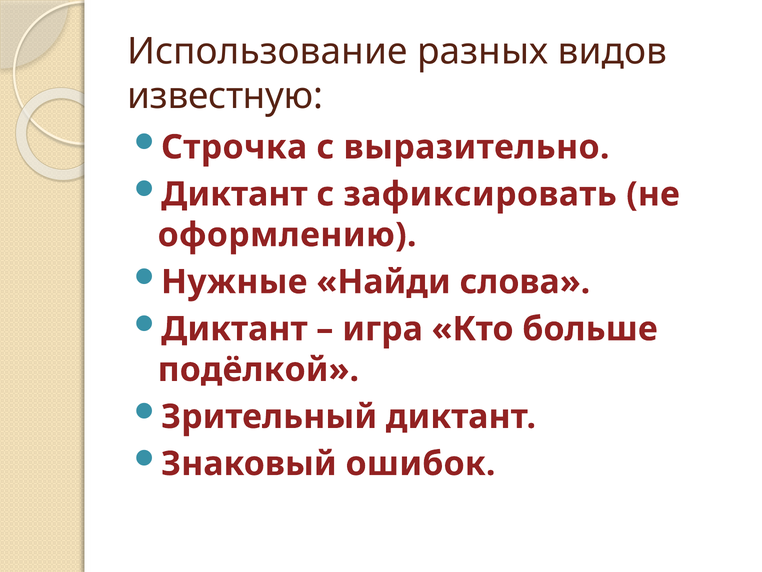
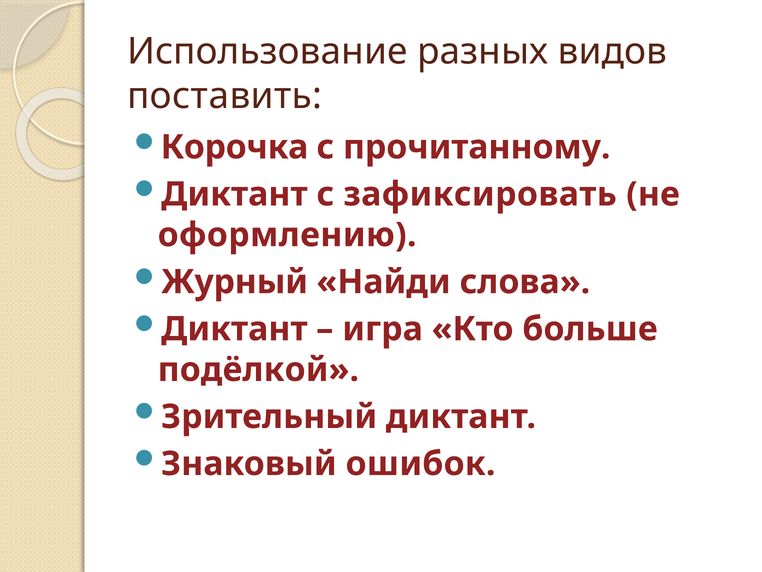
известную: известную -> поставить (225, 96)
Строчка: Строчка -> Корочка (235, 147)
выразительно: выразительно -> прочитанному (477, 147)
Нужные: Нужные -> Журный (235, 282)
